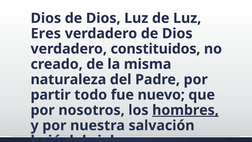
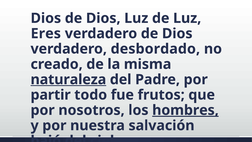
constituidos: constituidos -> desbordado (155, 49)
naturaleza underline: none -> present (68, 79)
nuevo: nuevo -> frutos (161, 95)
